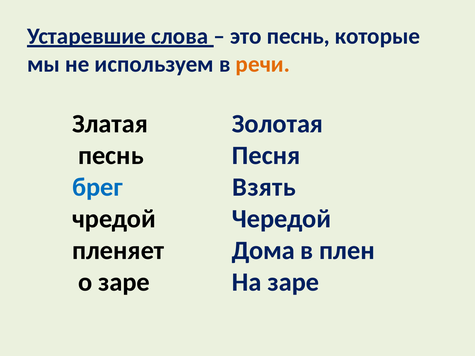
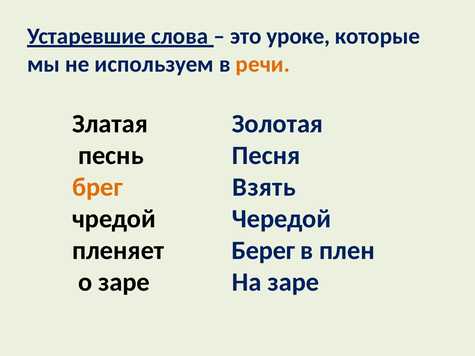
это песнь: песнь -> уроке (298, 36)
брег colour: blue -> orange (97, 187)
Дома: Дома -> Берег (263, 251)
